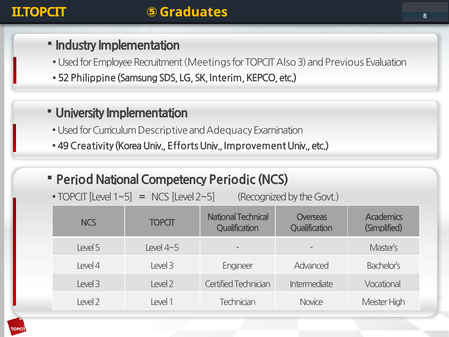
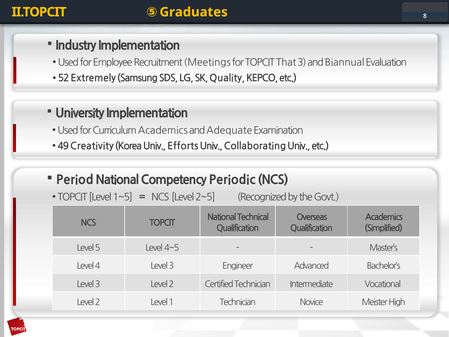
Also: Also -> That (286, 63)
Previous: Previous -> Biannual (345, 63)
Philippine: Philippine -> Extremely (93, 78)
Interim: Interim -> Quality (227, 78)
Curriculum Descriptive: Descriptive -> Academics (163, 130)
Adequacy: Adequacy -> Adequate (229, 130)
Improvement: Improvement -> Collaborating (255, 146)
